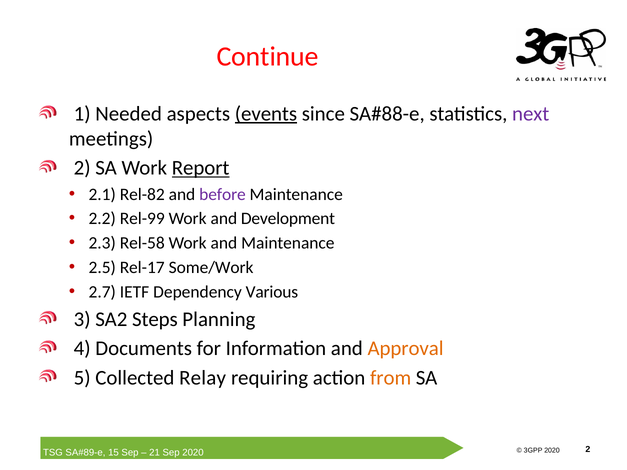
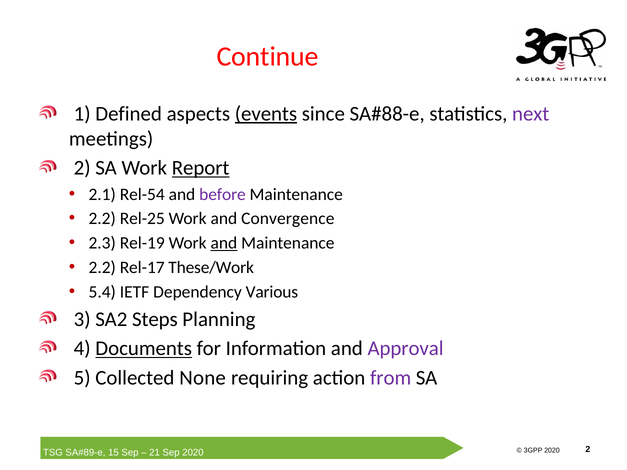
Needed: Needed -> Defined (129, 114)
Rel-82: Rel-82 -> Rel-54 (142, 194)
Rel-99: Rel-99 -> Rel-25 (142, 219)
Development: Development -> Convergence (288, 219)
Rel-58: Rel-58 -> Rel-19 (142, 243)
and underline: none -> present (224, 243)
2.5: 2.5 -> 2.2 (102, 268)
Some/Work: Some/Work -> These/Work (211, 268)
2.7: 2.7 -> 5.4 (102, 292)
Documents underline: none -> present (144, 349)
Approval colour: orange -> purple (406, 349)
Relay: Relay -> None (203, 378)
from colour: orange -> purple (391, 378)
